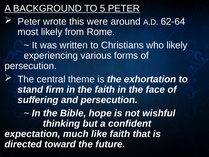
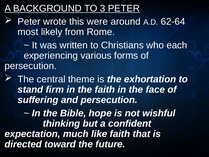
5: 5 -> 3 (103, 8)
who likely: likely -> each (177, 45)
